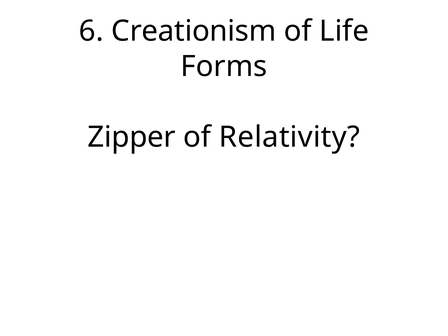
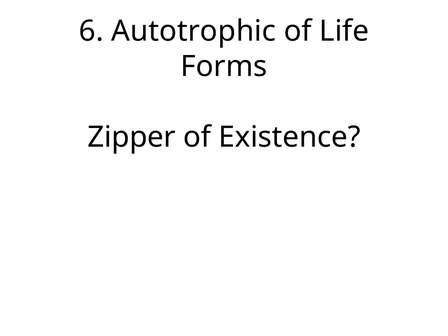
Creationism: Creationism -> Autotrophic (194, 31)
Relativity: Relativity -> Existence (290, 137)
